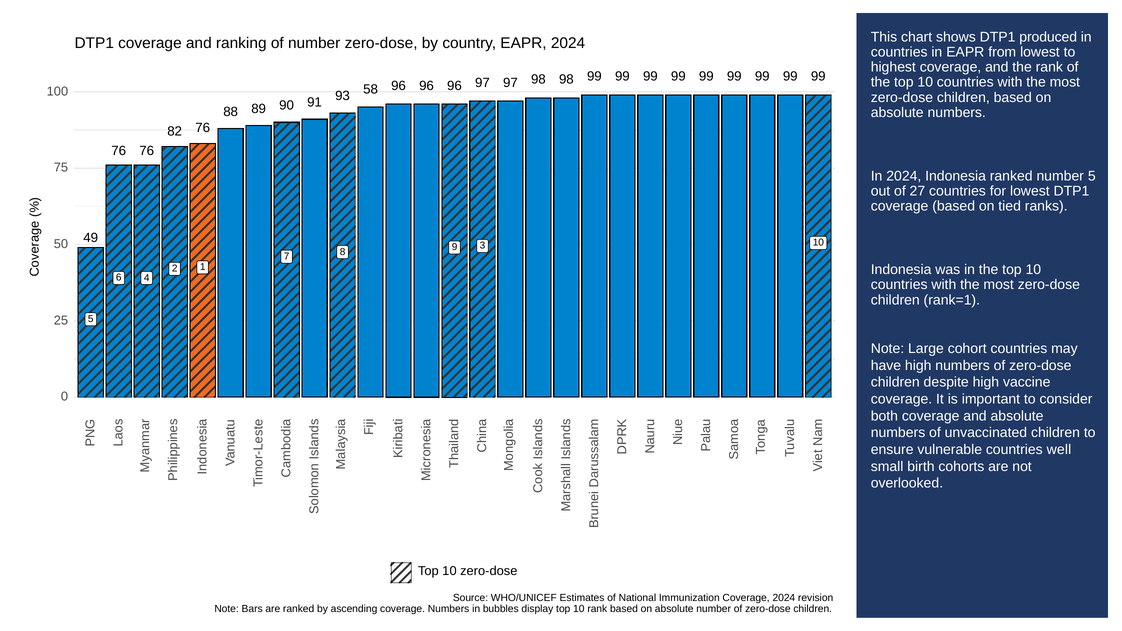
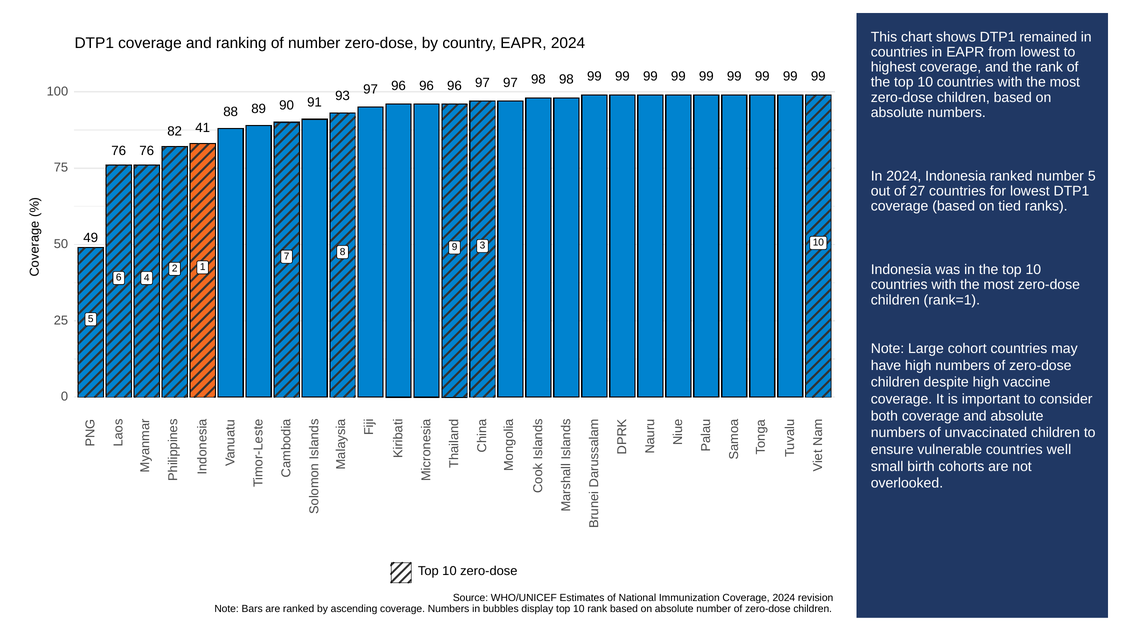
produced: produced -> remained (1048, 37)
93 58: 58 -> 97 (371, 89)
82 76: 76 -> 41 (203, 128)
